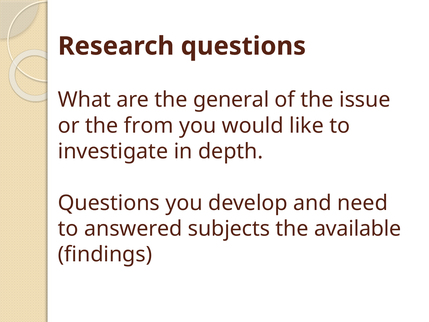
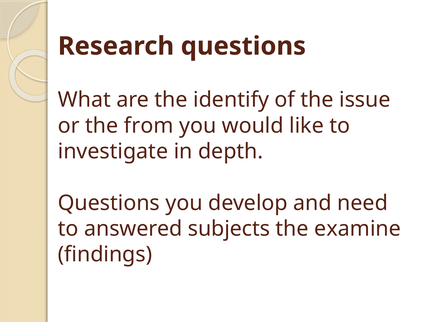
general: general -> identify (231, 100)
available: available -> examine (358, 228)
